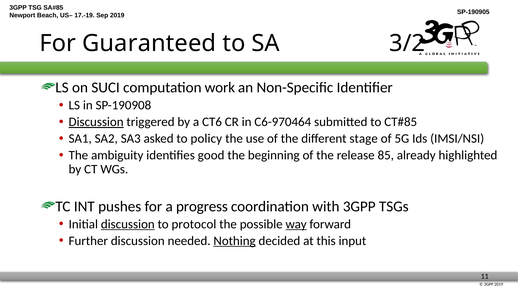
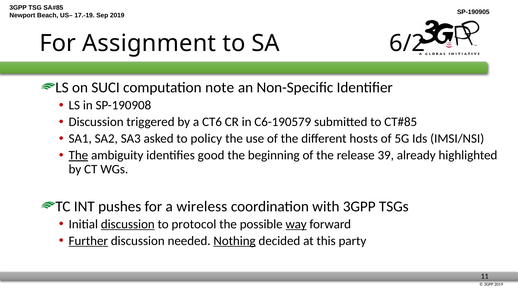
Guaranteed: Guaranteed -> Assignment (149, 44)
3/2: 3/2 -> 6/2 (407, 44)
work: work -> note (220, 88)
Discussion underline: present -> none (96, 122)
C6-970464: C6-970464 -> C6-190579 (283, 122)
stage: stage -> hosts (364, 139)
The underline: none -> present (78, 155)
85: 85 -> 39 (386, 155)
progress: progress -> wireless (202, 207)
Further underline: none -> present (88, 241)
input: input -> party (352, 241)
